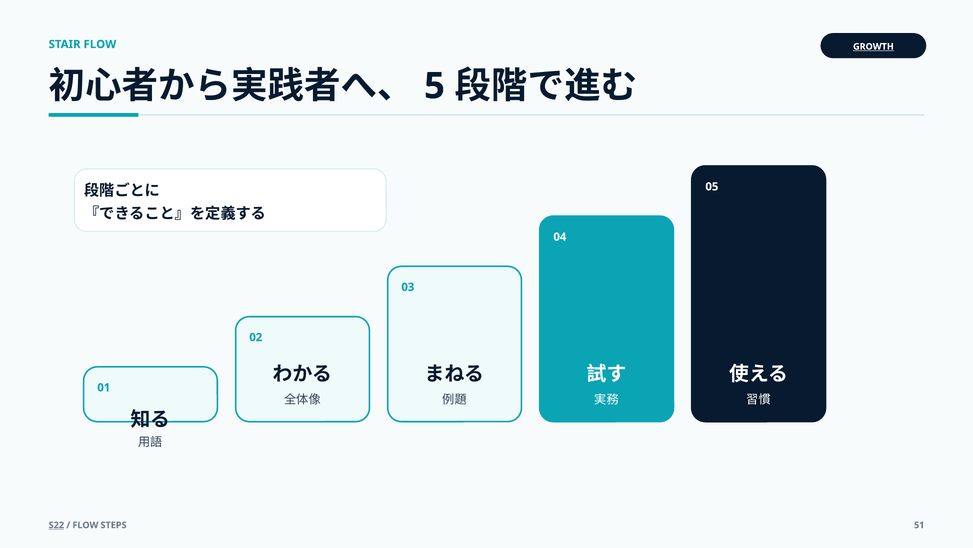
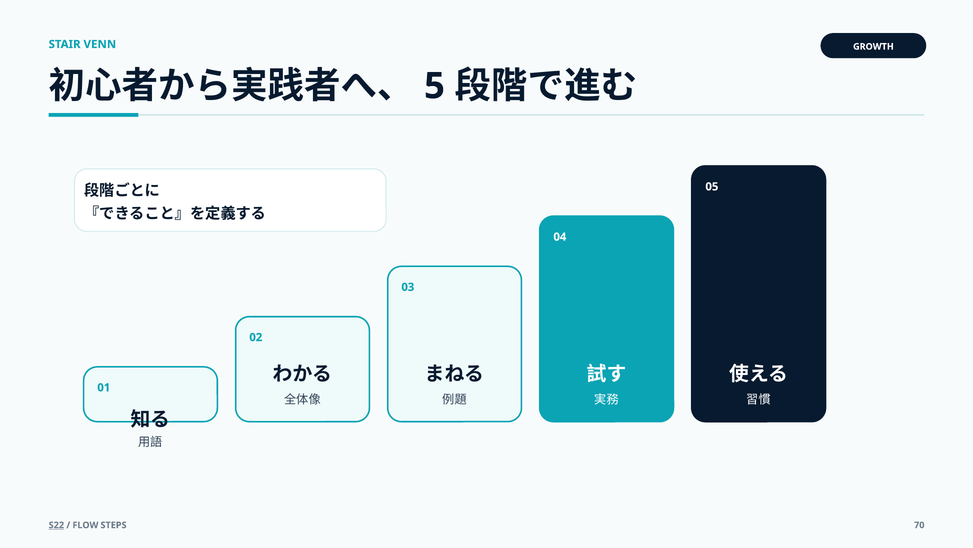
STAIR FLOW: FLOW -> VENN (100, 44)
GROWTH underline: present -> none (873, 47)
51: 51 -> 70 (919, 525)
